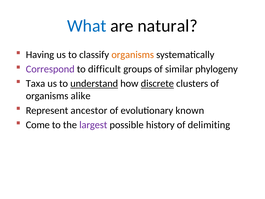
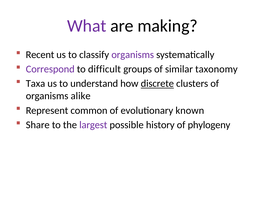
What colour: blue -> purple (87, 26)
natural: natural -> making (168, 26)
Having: Having -> Recent (40, 55)
organisms colour: orange -> purple (133, 55)
phylogeny: phylogeny -> taxonomy (216, 69)
understand underline: present -> none (94, 83)
ancestor: ancestor -> common (89, 110)
Come: Come -> Share (38, 125)
delimiting: delimiting -> phylogeny (209, 125)
